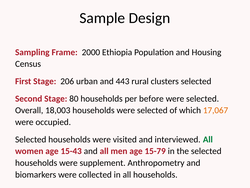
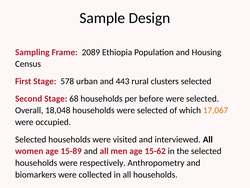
2000: 2000 -> 2089 (91, 52)
206: 206 -> 578 (67, 81)
80: 80 -> 68 (74, 98)
18,003: 18,003 -> 18,048 (58, 110)
All colour: green -> black (208, 139)
15-43: 15-43 -> 15-89 (71, 151)
15-79: 15-79 -> 15-62 (155, 151)
supplement: supplement -> respectively (103, 162)
